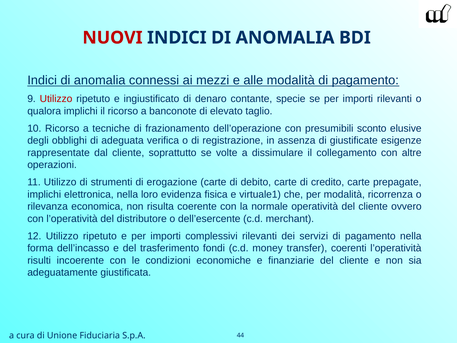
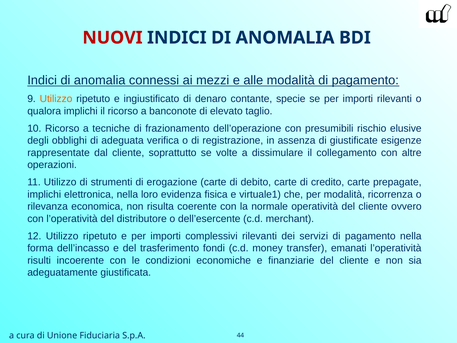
Utilizzo colour: red -> orange (56, 99)
sconto: sconto -> rischio (372, 128)
coerenti: coerenti -> emanati (349, 248)
